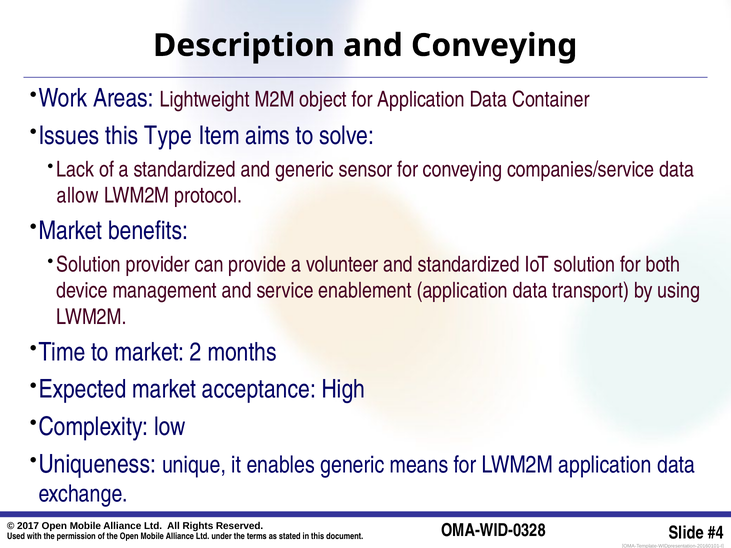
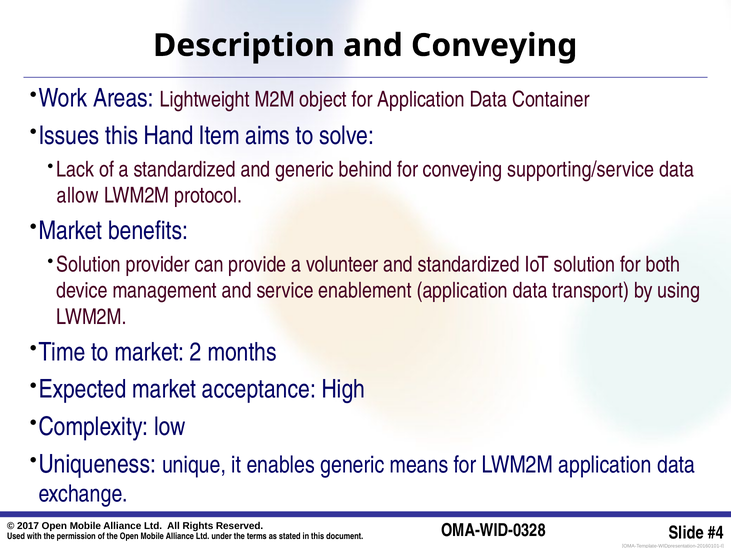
Type: Type -> Hand (169, 136)
sensor: sensor -> behind (366, 170)
companies/service: companies/service -> supporting/service (581, 170)
